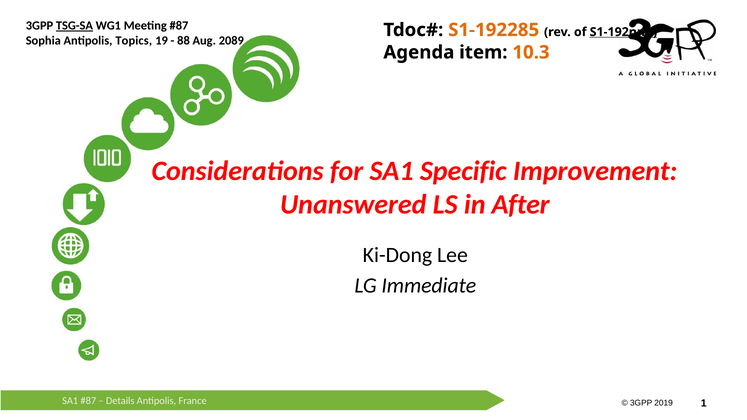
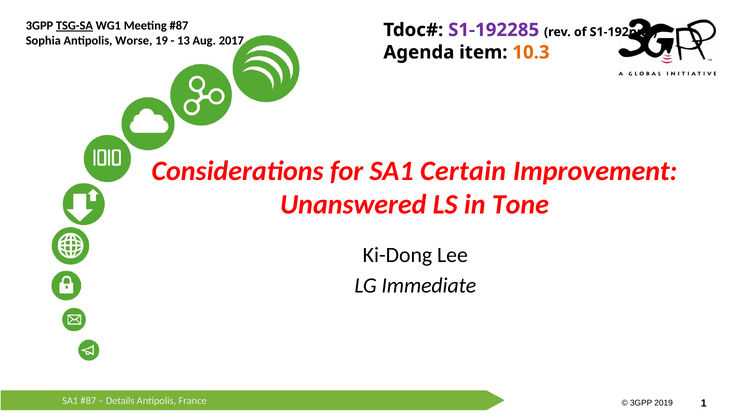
Topics: Topics -> Worse (134, 41)
88: 88 -> 13 (184, 41)
2089: 2089 -> 2017 (231, 41)
S1-192285 colour: orange -> purple (494, 30)
S1-192nnn underline: present -> none (623, 32)
Specific: Specific -> Certain (463, 171)
After: After -> Tone (520, 205)
